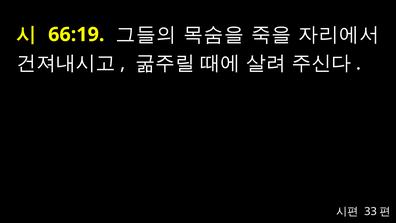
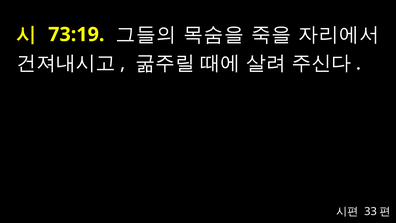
66:19: 66:19 -> 73:19 (76, 35)
